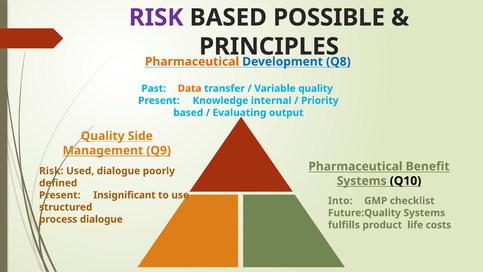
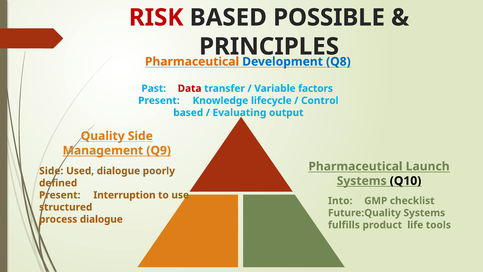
RISK colour: purple -> red (156, 18)
Data colour: orange -> red (190, 88)
Variable quality: quality -> factors (316, 88)
internal: internal -> lifecycle (271, 100)
Priority: Priority -> Control (320, 100)
Benefit: Benefit -> Launch (428, 166)
Risk: Risk -> Side (51, 171)
Insignificant: Insignificant -> Interruption (124, 195)
costs: costs -> tools (438, 225)
